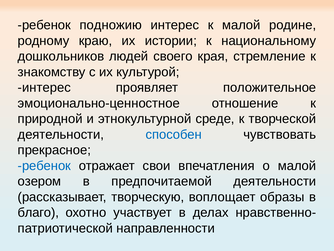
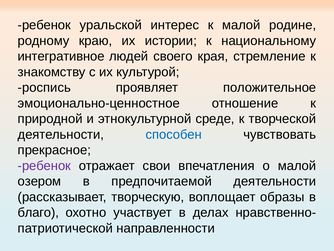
подножию: подножию -> уральской (111, 25)
дошкольников: дошкольников -> интегративное (61, 56)
интерес: интерес -> роспись (44, 87)
ребенок colour: blue -> purple (44, 165)
